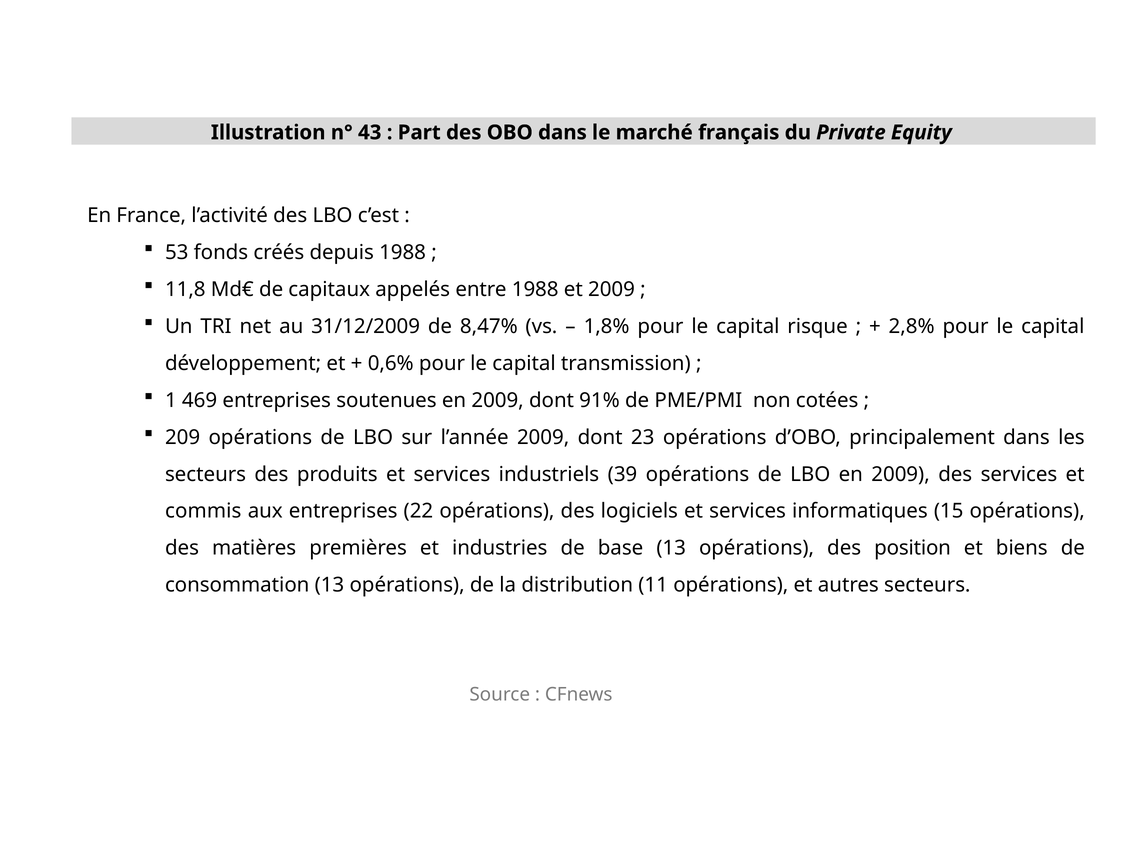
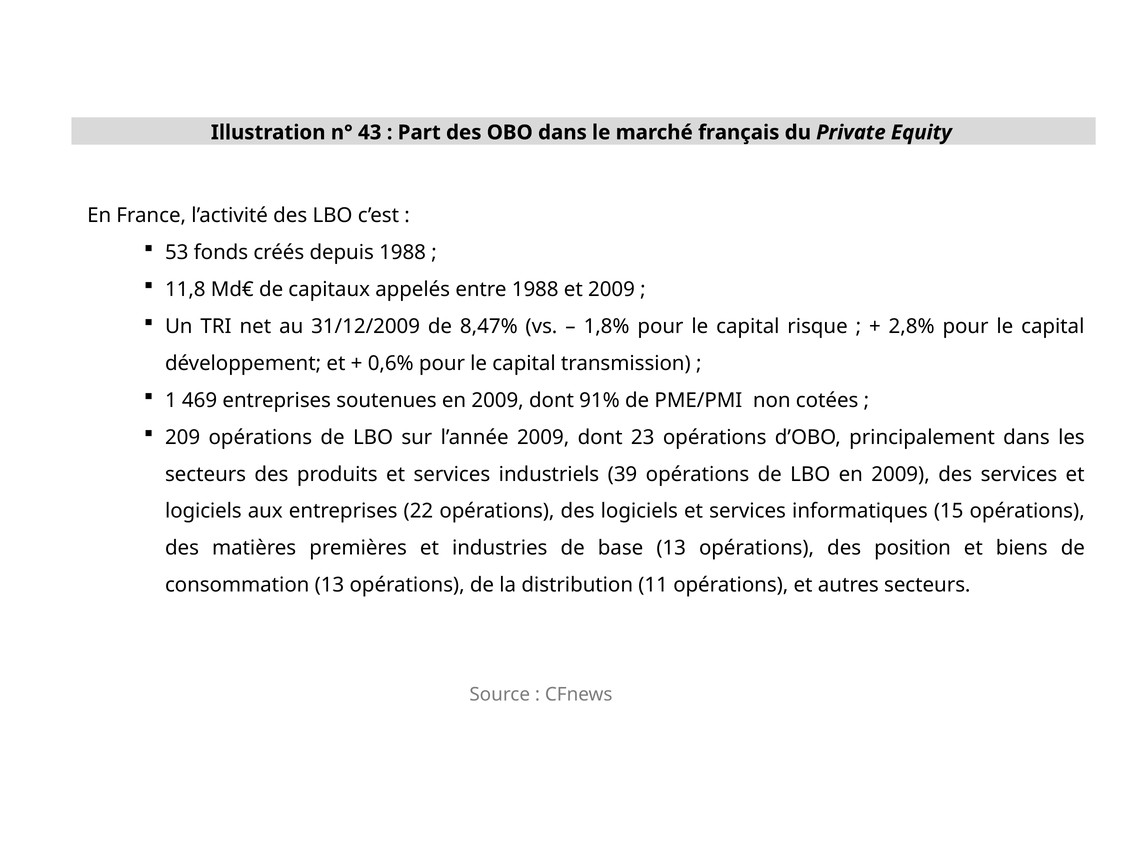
commis: commis -> logiciels (203, 511)
